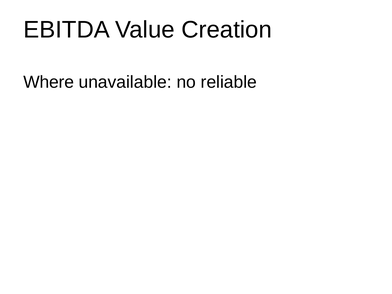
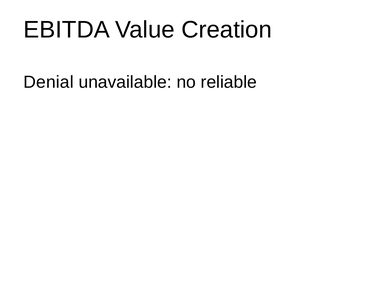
Where: Where -> Denial (49, 82)
